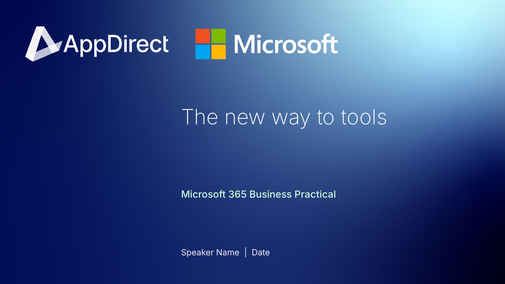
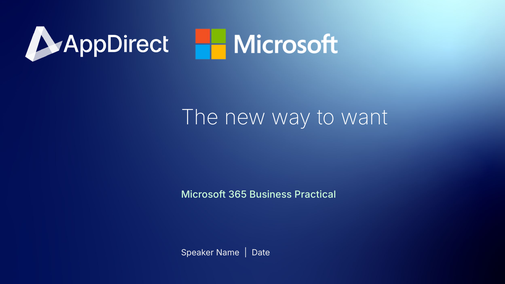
tools: tools -> want (364, 118)
